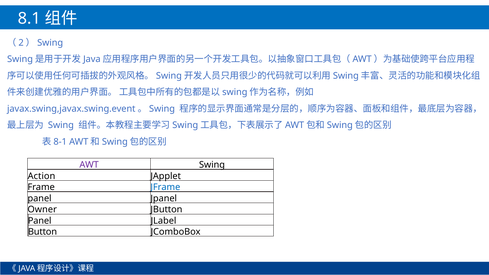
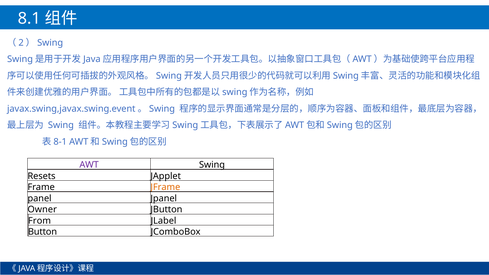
Action: Action -> Resets (42, 176)
JFrame colour: blue -> orange (165, 187)
Panel: Panel -> From (40, 221)
